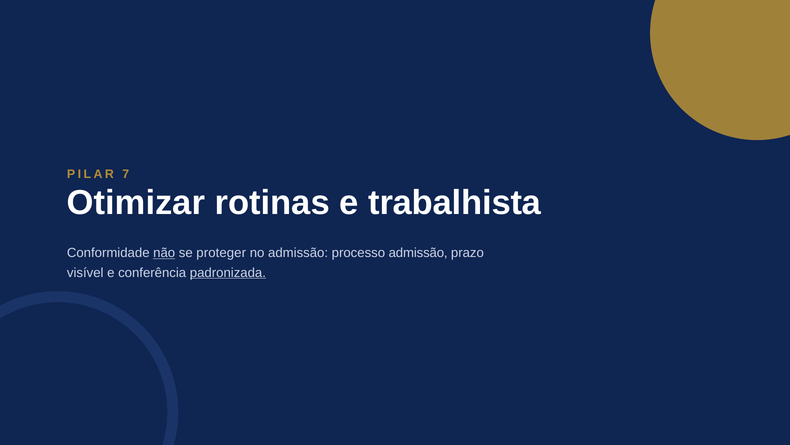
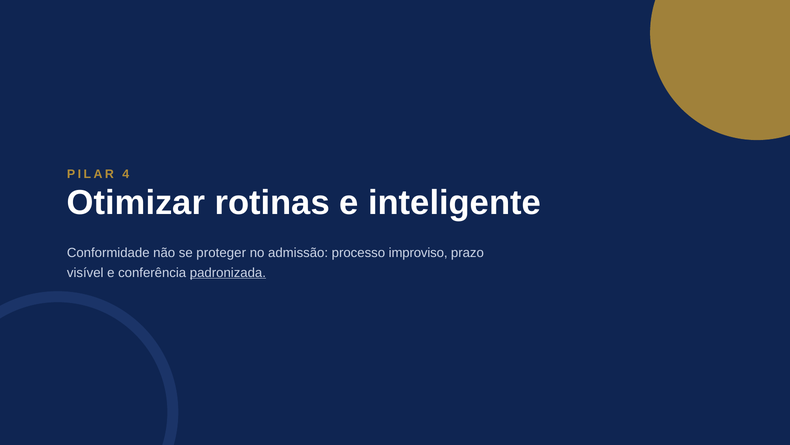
7: 7 -> 4 (126, 174)
trabalhista: trabalhista -> inteligente (455, 203)
não underline: present -> none (164, 253)
processo admissão: admissão -> improviso (418, 253)
